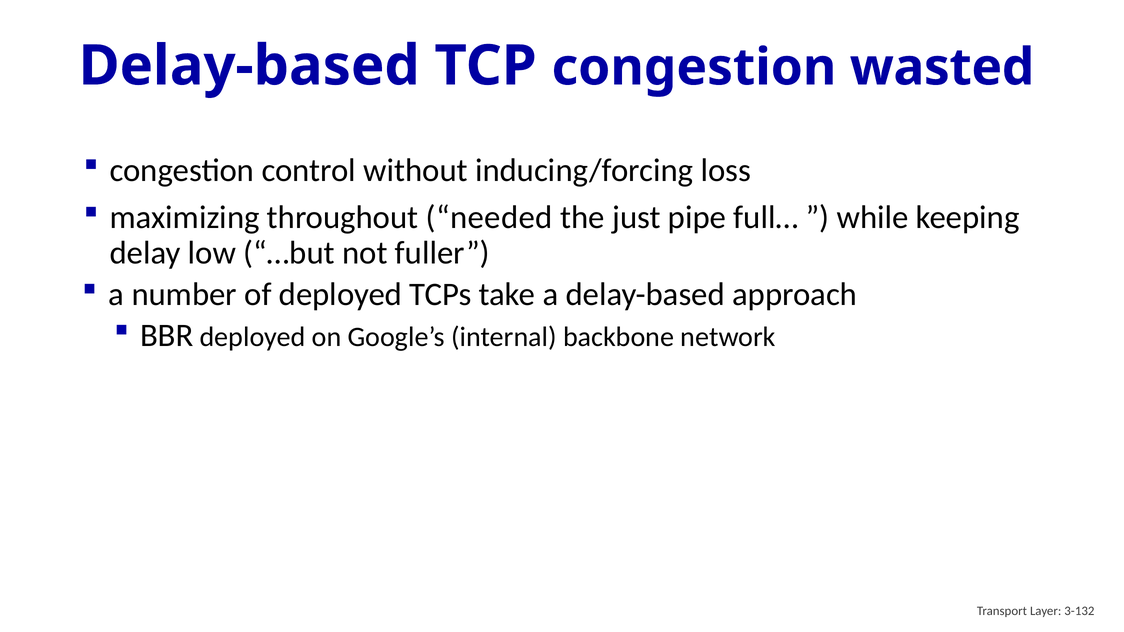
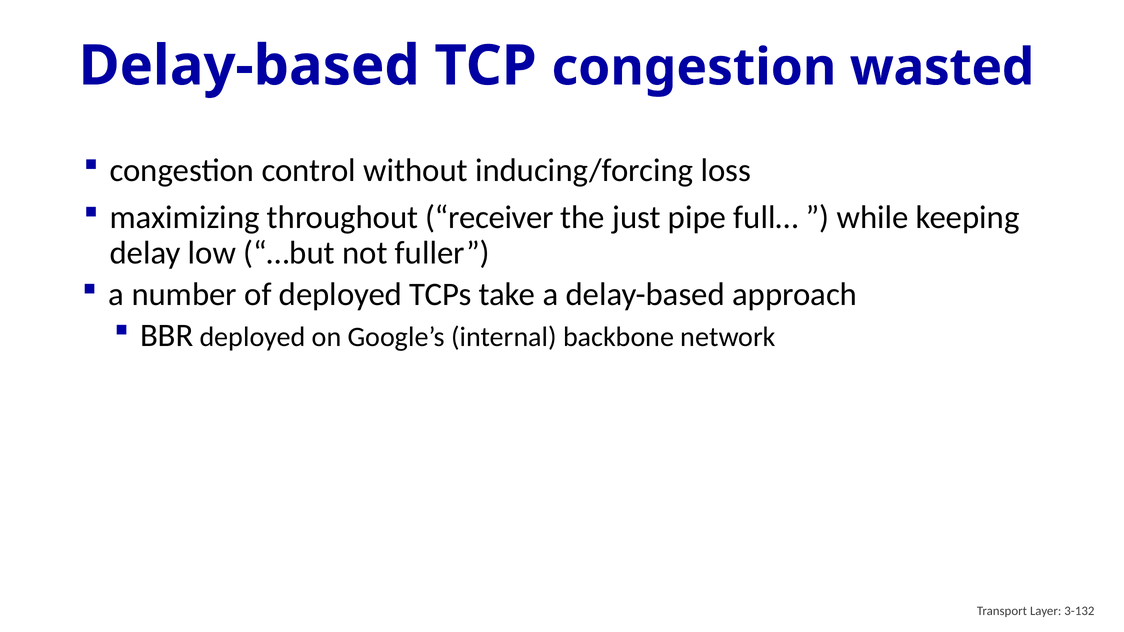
needed: needed -> receiver (490, 218)
